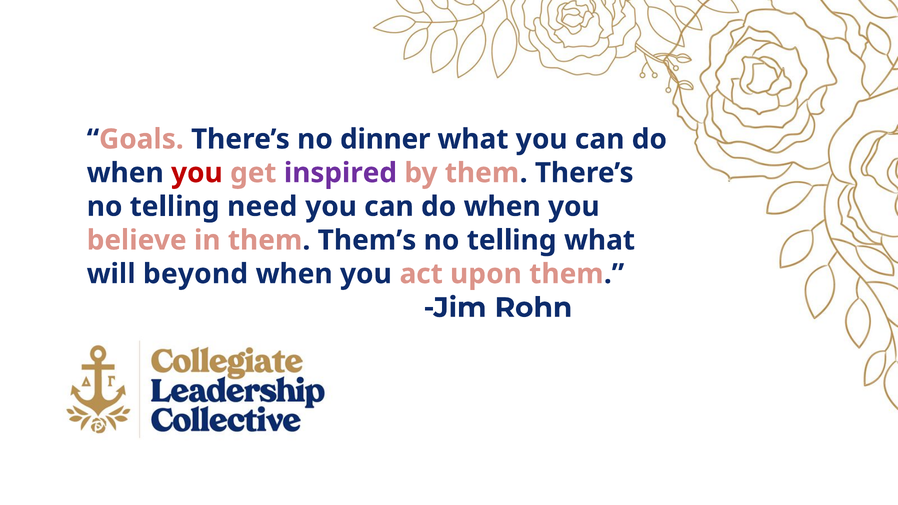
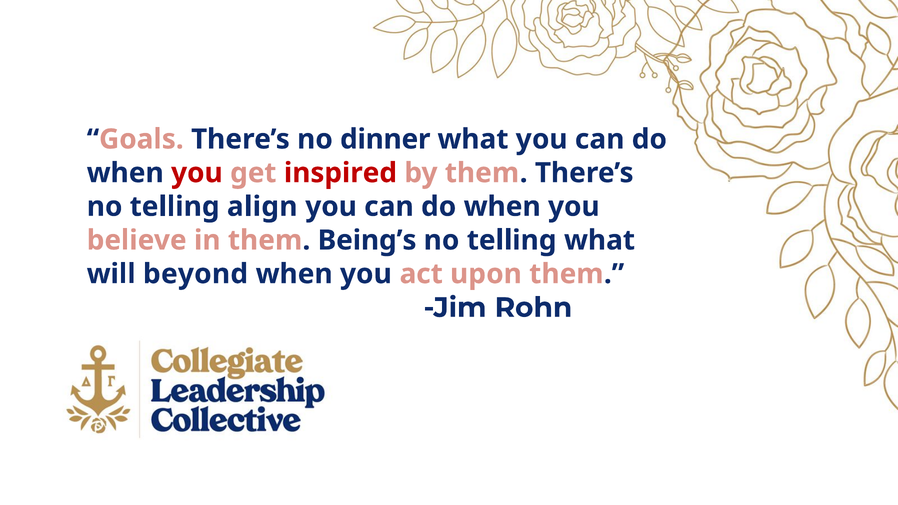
inspired colour: purple -> red (340, 173)
need: need -> align (262, 207)
Them’s: Them’s -> Being’s (367, 240)
